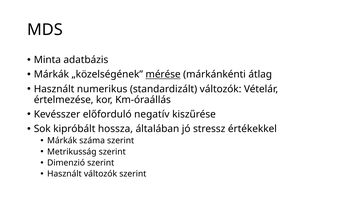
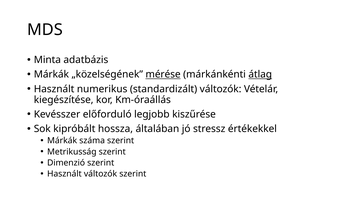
átlag underline: none -> present (260, 75)
értelmezése: értelmezése -> kiegészítése (64, 100)
negatív: negatív -> legjobb (152, 114)
